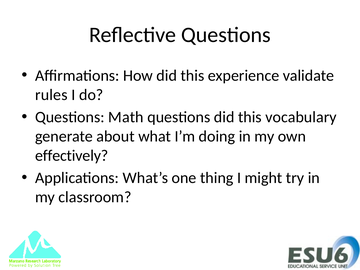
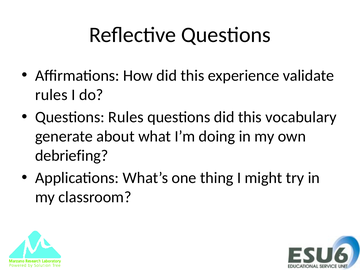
Questions Math: Math -> Rules (126, 117)
effectively: effectively -> debriefing (72, 156)
